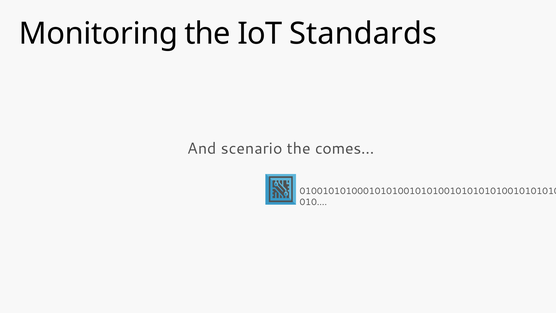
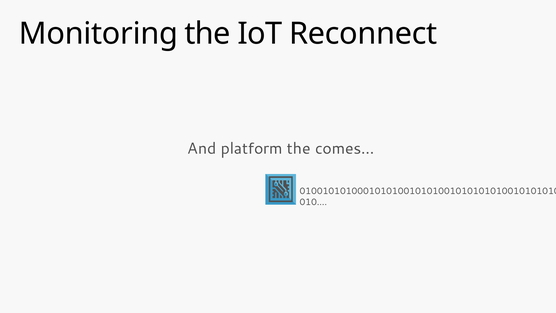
Standards: Standards -> Reconnect (363, 34)
scenario: scenario -> platform (252, 149)
